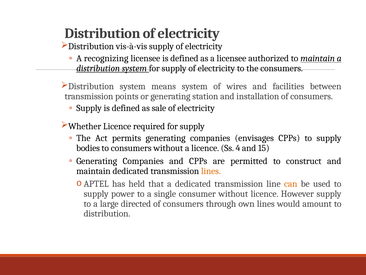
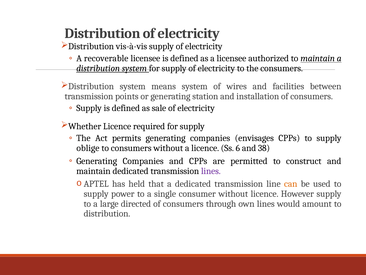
recognizing: recognizing -> recoverable (106, 58)
bodies: bodies -> oblige (88, 148)
4: 4 -> 6 (238, 148)
15: 15 -> 38 (264, 148)
lines colour: orange -> purple (211, 171)
